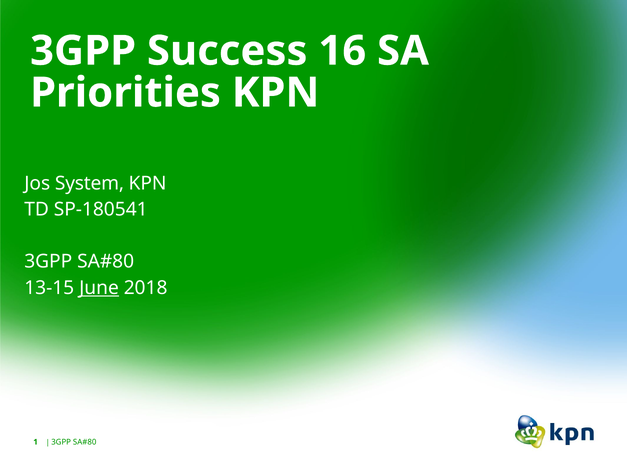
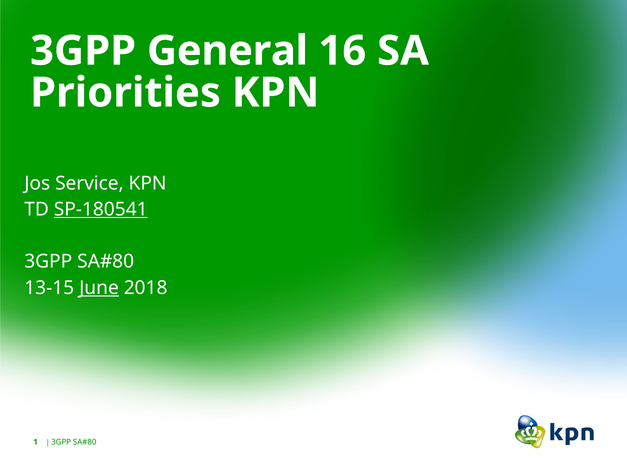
Success: Success -> General (227, 51)
System: System -> Service (89, 183)
SP-180541 underline: none -> present (101, 210)
